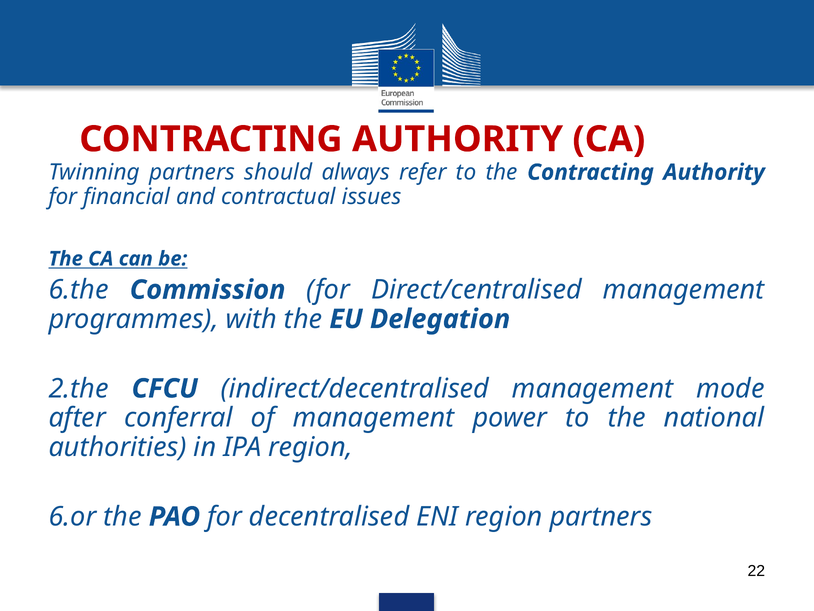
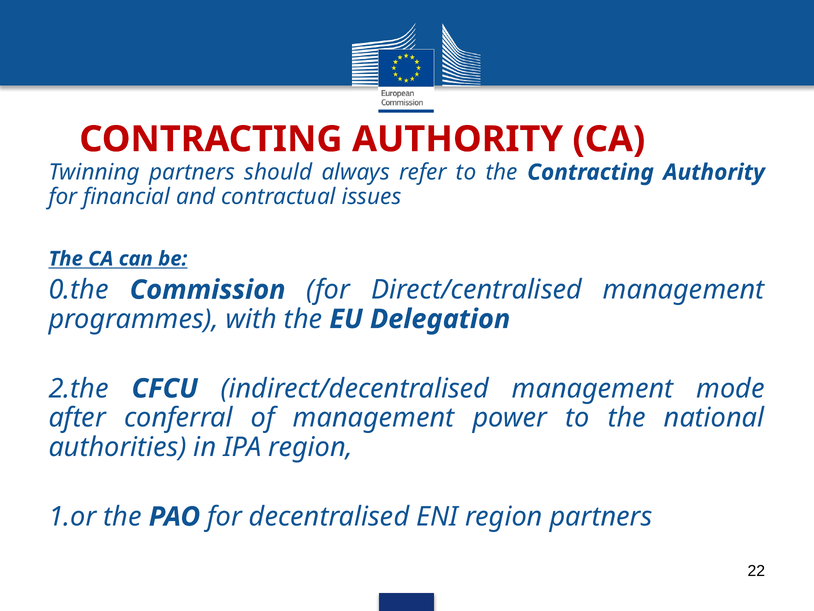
6.the: 6.the -> 0.the (79, 290)
6.or: 6.or -> 1.or (73, 516)
